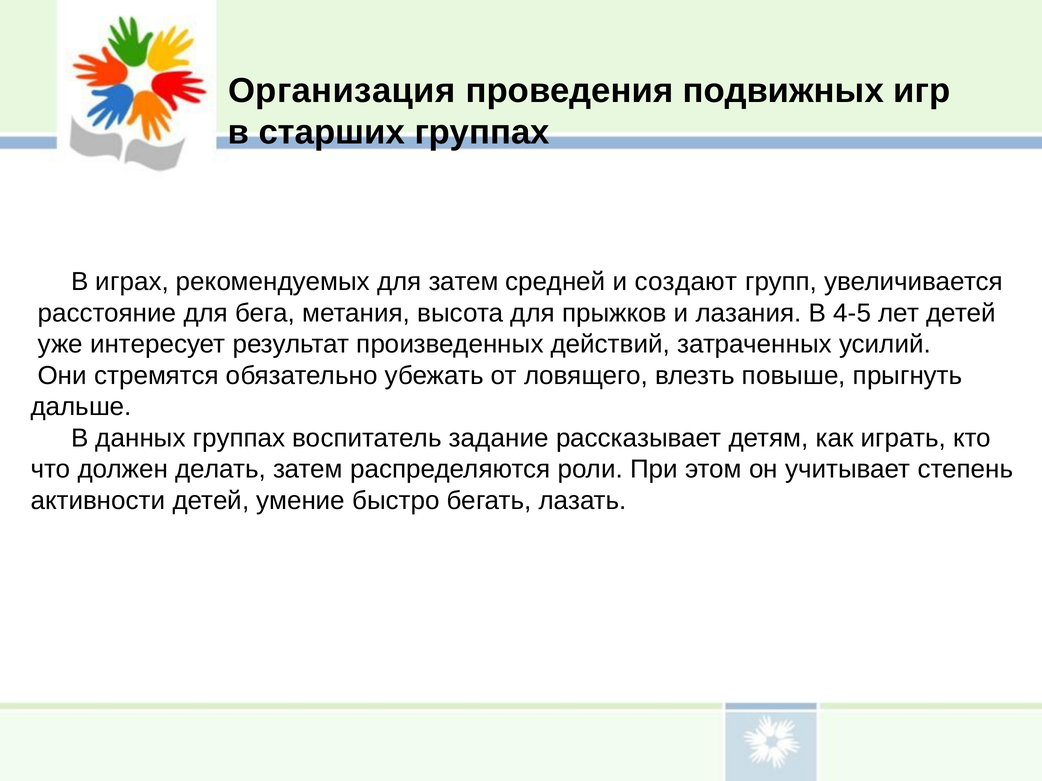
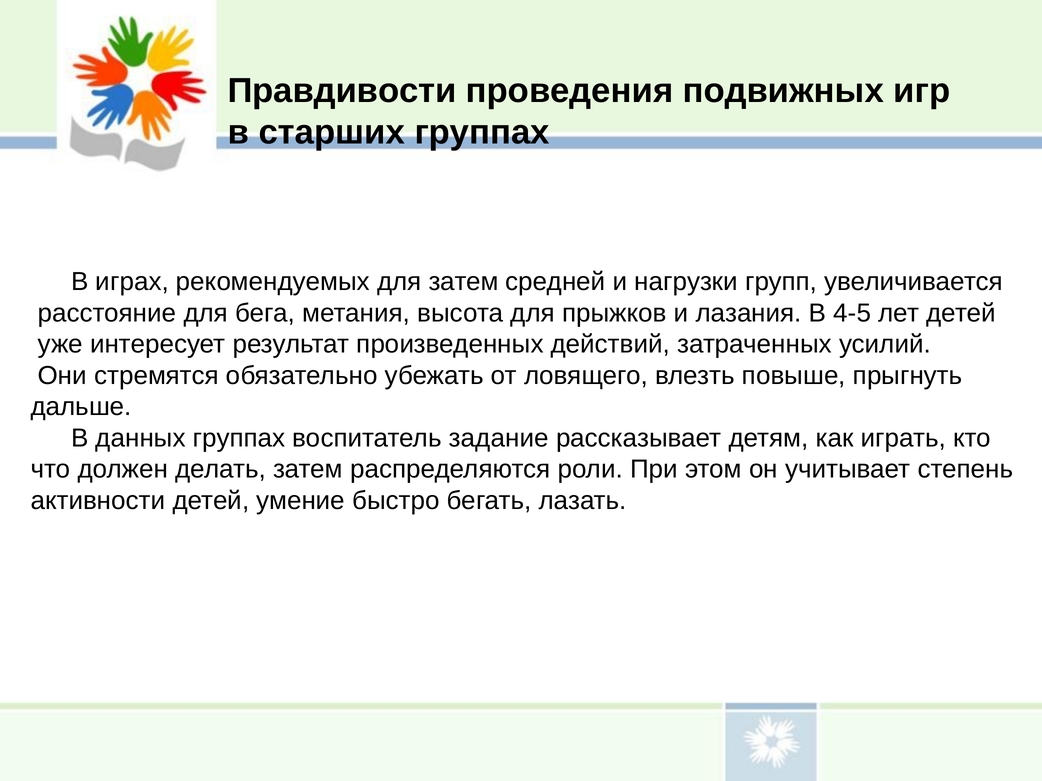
Организация: Организация -> Правдивости (342, 91)
создают: создают -> нагрузки (686, 282)
